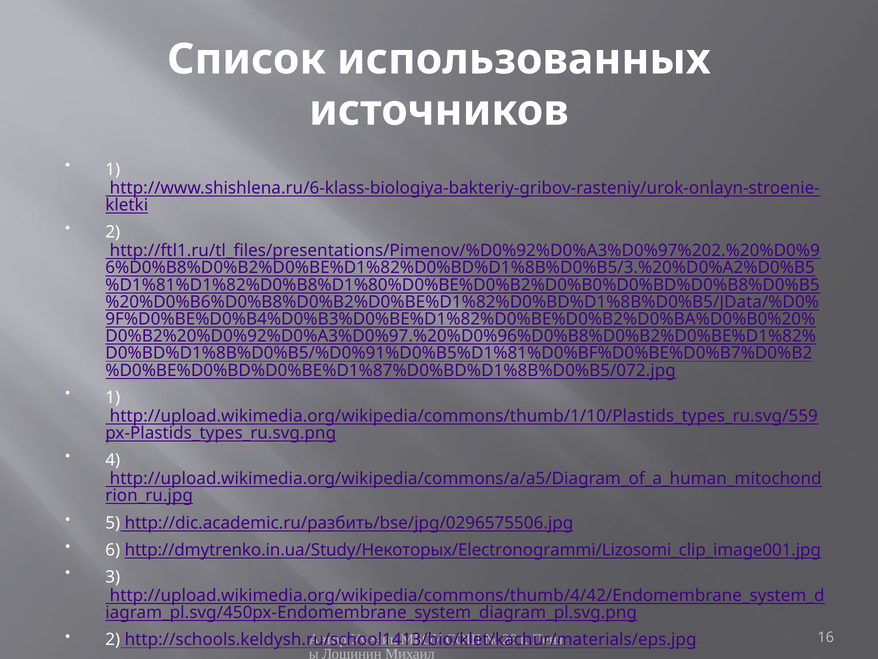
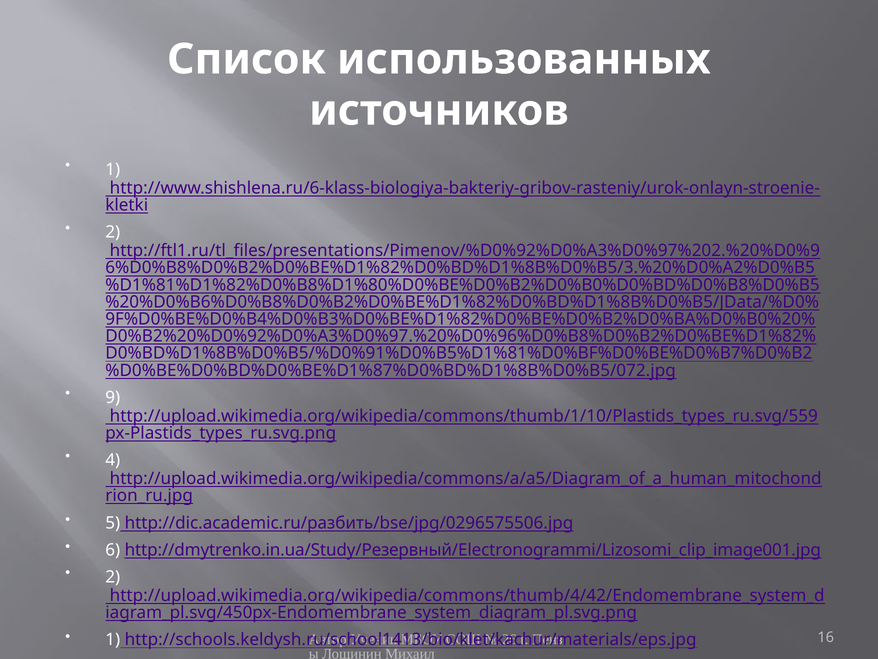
1: 1 -> 9 (113, 397)
http://dmytrenko.in.ua/Study/Некоторых/Electronogrammi/Lizosomi_clip_image001.jpg: http://dmytrenko.in.ua/Study/Некоторых/Electronogrammi/Lizosomi_clip_image001.jpg -> http://dmytrenko.in.ua/Study/Резервный/Electronogrammi/Lizosomi_clip_image001.jpg (473, 550)
3: 3 -> 2 (113, 577)
2: 2 -> 1 (113, 639)
